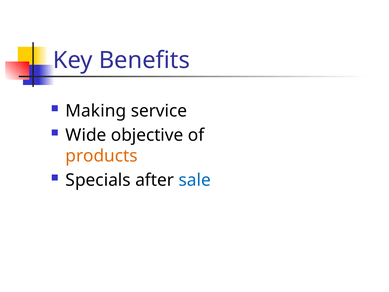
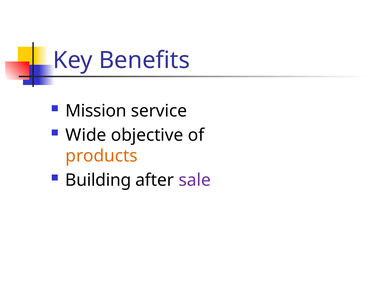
Making: Making -> Mission (96, 111)
Specials: Specials -> Building (98, 180)
sale colour: blue -> purple (195, 180)
